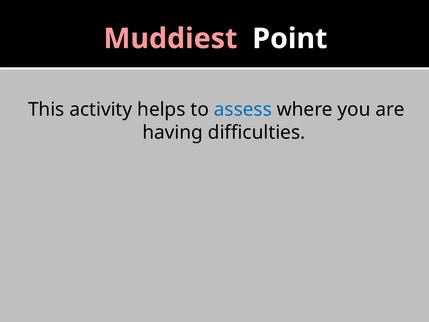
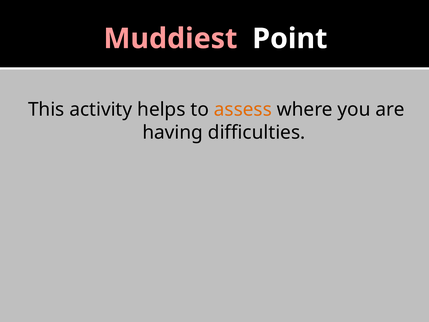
assess colour: blue -> orange (243, 110)
